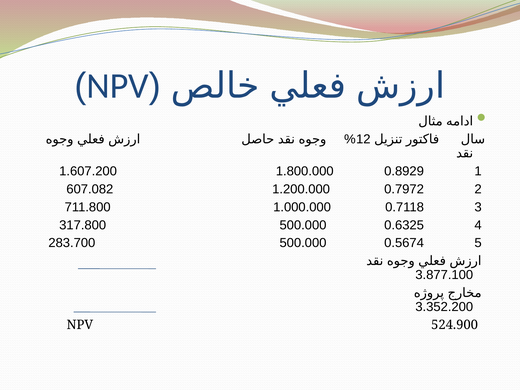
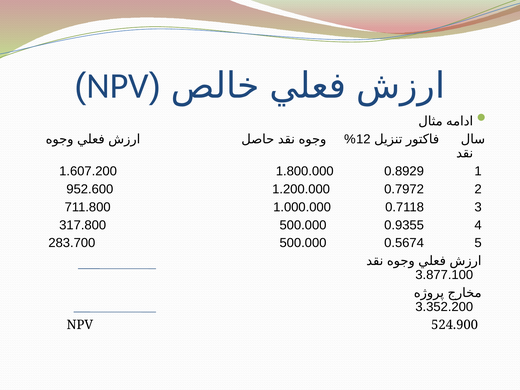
607.082: 607.082 -> 952.600 (90, 189)
0.6325: 0.6325 -> 0.9355 (404, 225)
